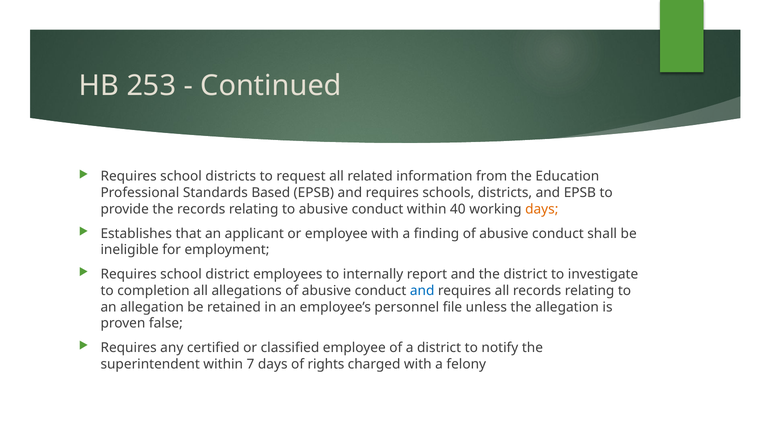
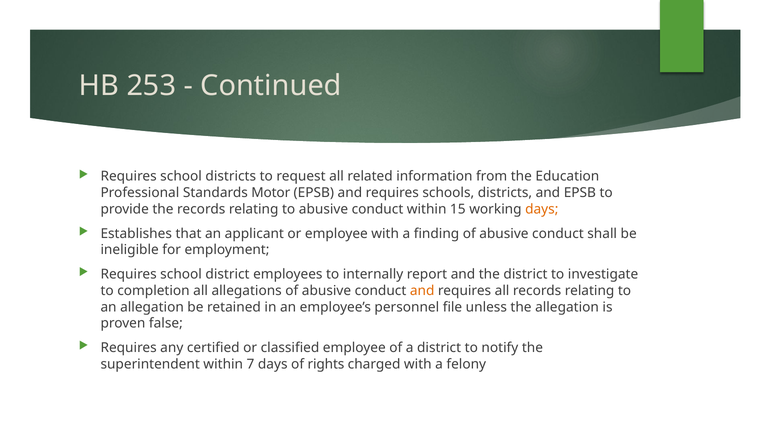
Based: Based -> Motor (271, 193)
40: 40 -> 15 (458, 209)
and colour: blue -> orange (422, 291)
